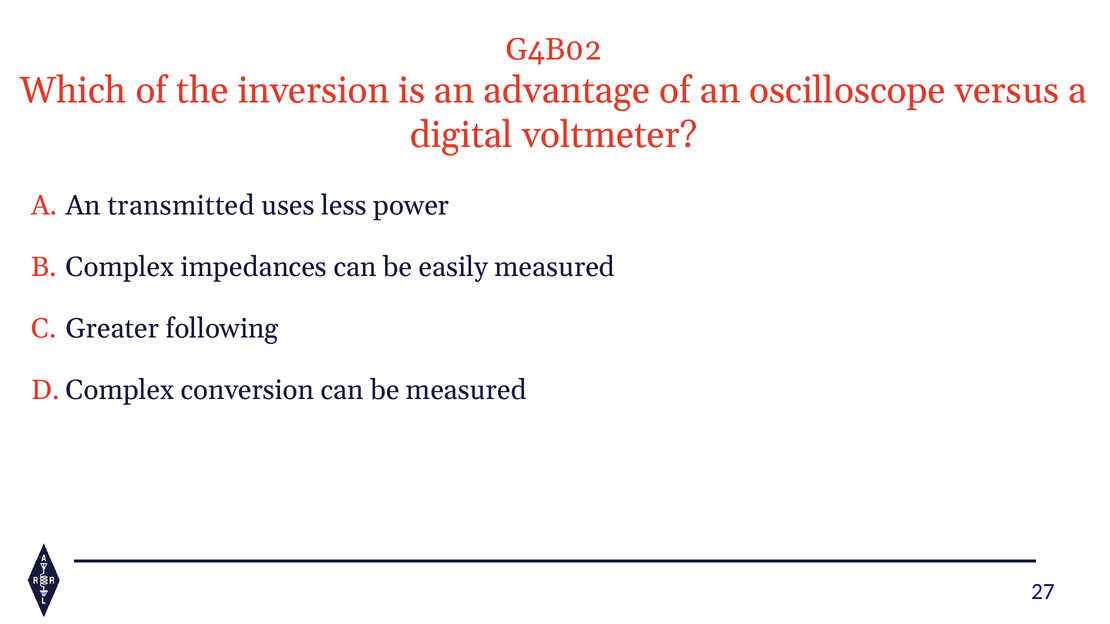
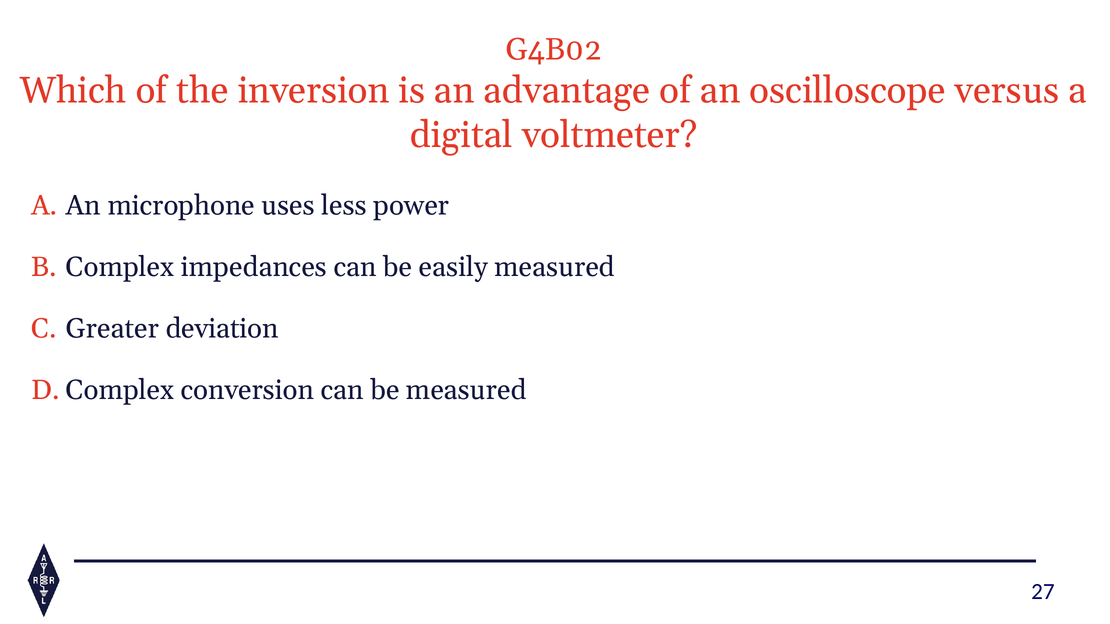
transmitted: transmitted -> microphone (181, 206)
following: following -> deviation (222, 329)
